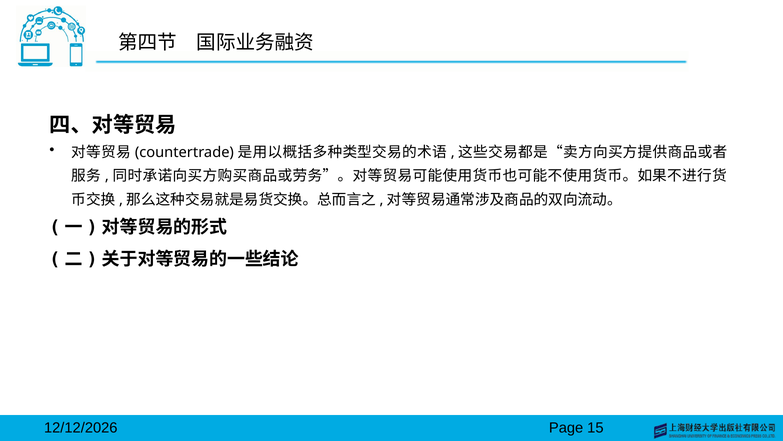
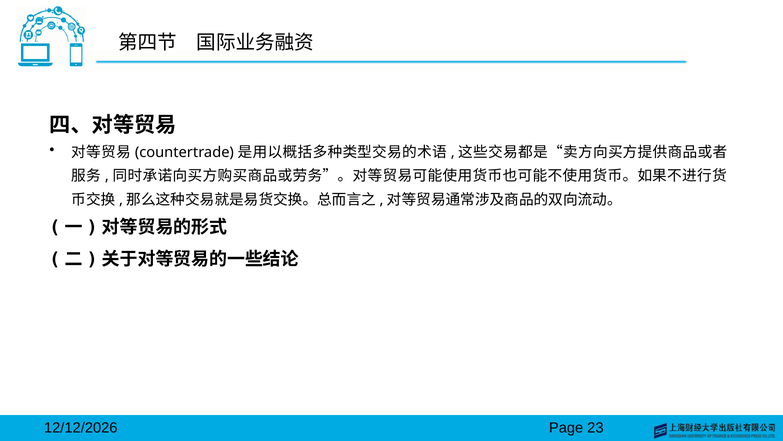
15: 15 -> 23 (595, 427)
